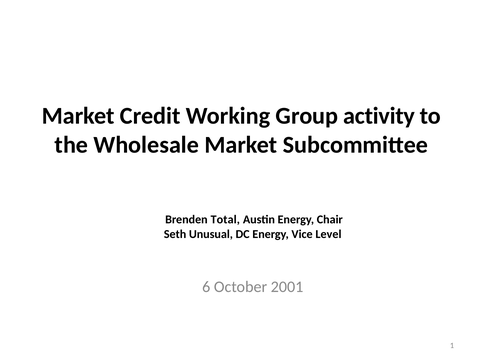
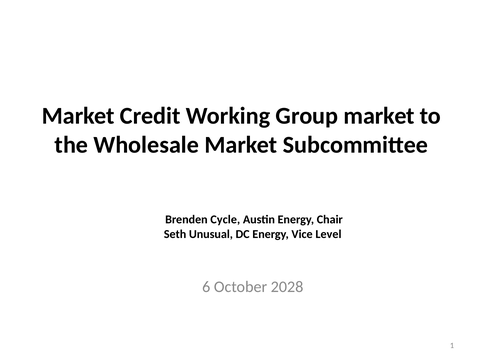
Group activity: activity -> market (379, 116)
Total: Total -> Cycle (225, 220)
2001: 2001 -> 2028 (287, 287)
